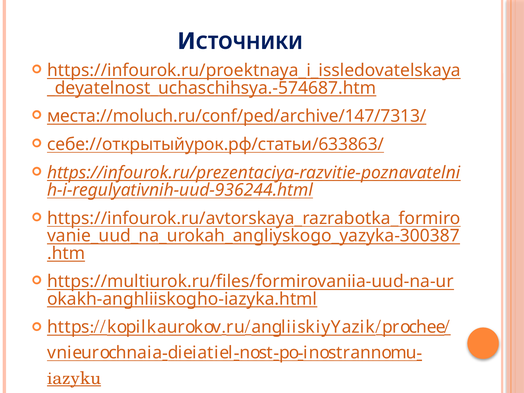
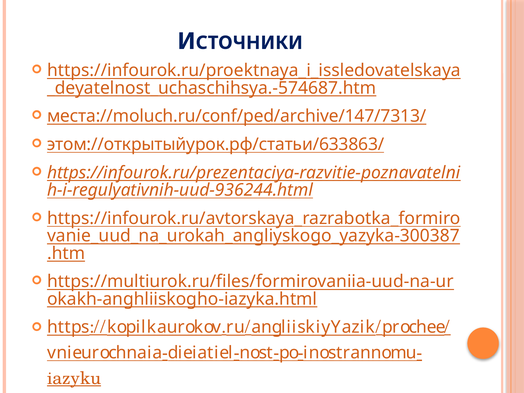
себе://открытыйурок.рф/статьи/633863/: себе://открытыйурок.рф/статьи/633863/ -> этом://открытыйурок.рф/статьи/633863/ (216, 144)
